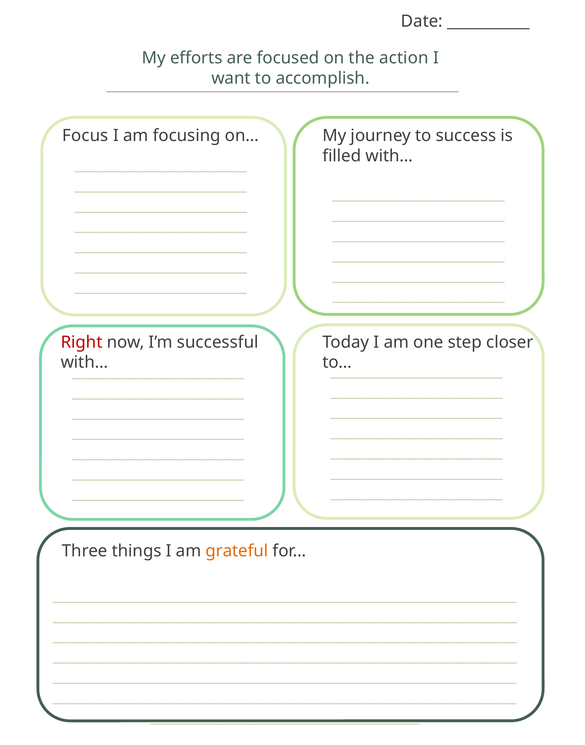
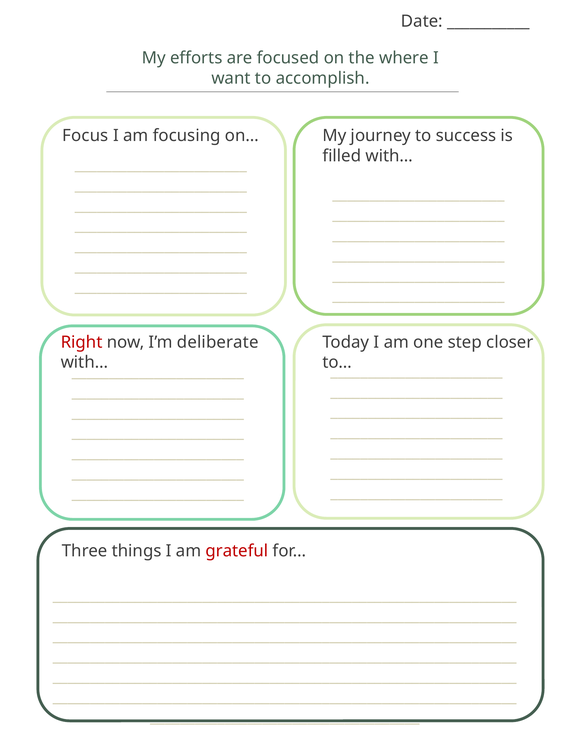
action: action -> where (404, 58)
successful: successful -> deliberate (218, 342)
grateful colour: orange -> red (237, 551)
